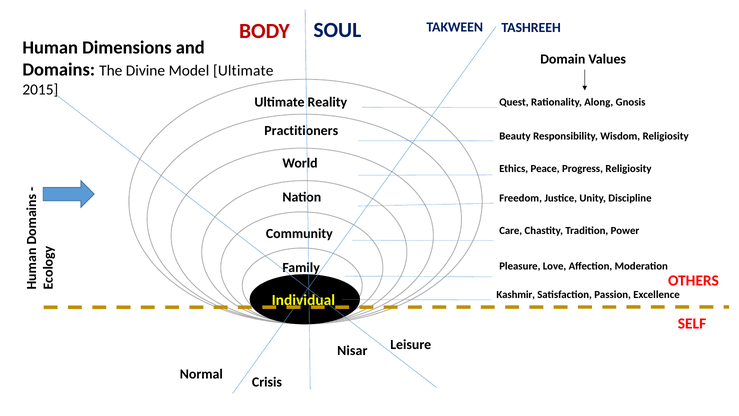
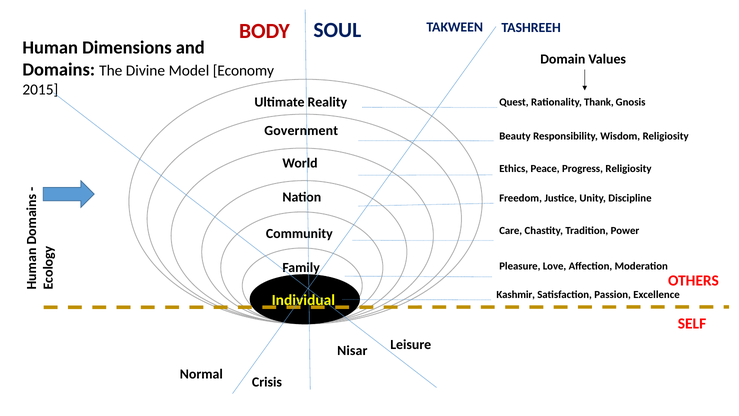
Model Ultimate: Ultimate -> Economy (243, 71)
Along: Along -> Thank (599, 102)
Practitioners: Practitioners -> Government (301, 131)
